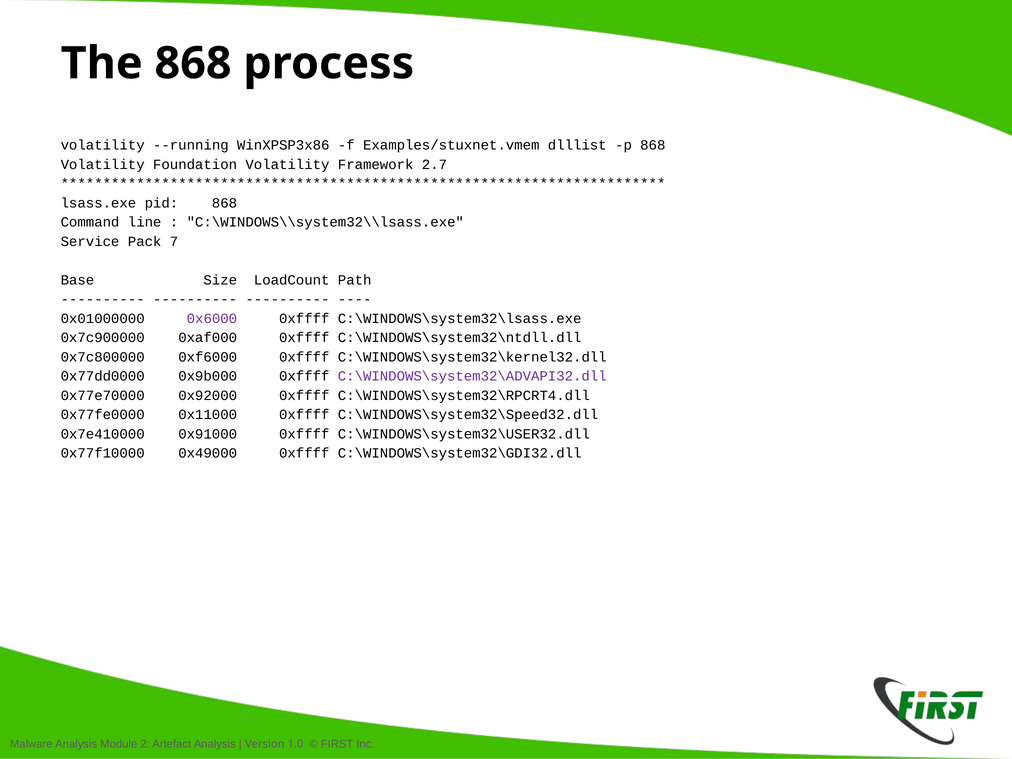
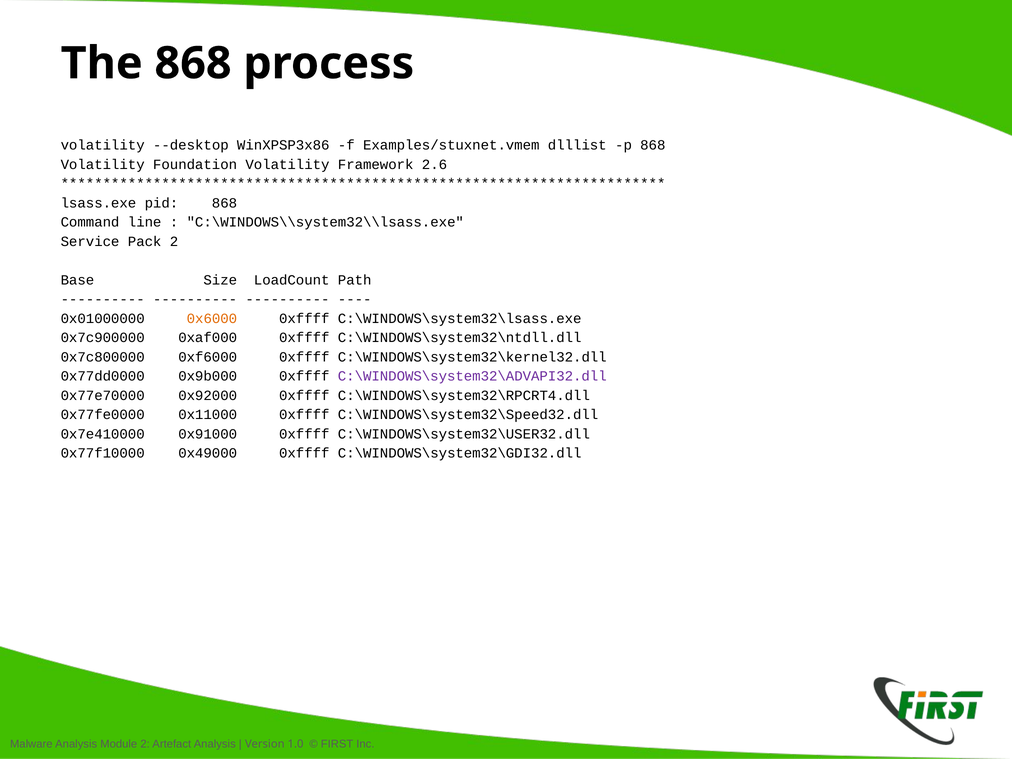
--running: --running -> --desktop (191, 145)
2.7: 2.7 -> 2.6 (434, 164)
Pack 7: 7 -> 2 (174, 241)
0x6000 colour: purple -> orange (212, 318)
